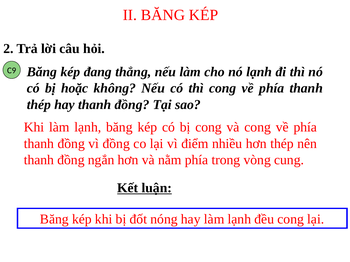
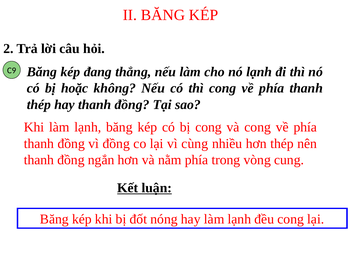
điểm: điểm -> cùng (195, 144)
